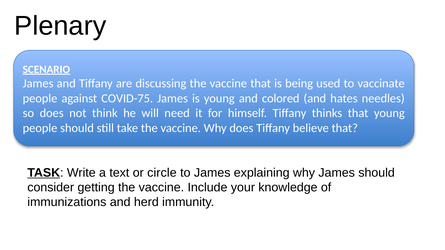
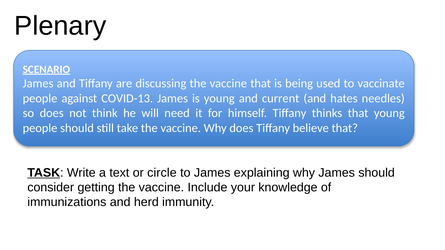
COVID-75: COVID-75 -> COVID-13 (127, 98)
colored: colored -> current (281, 98)
